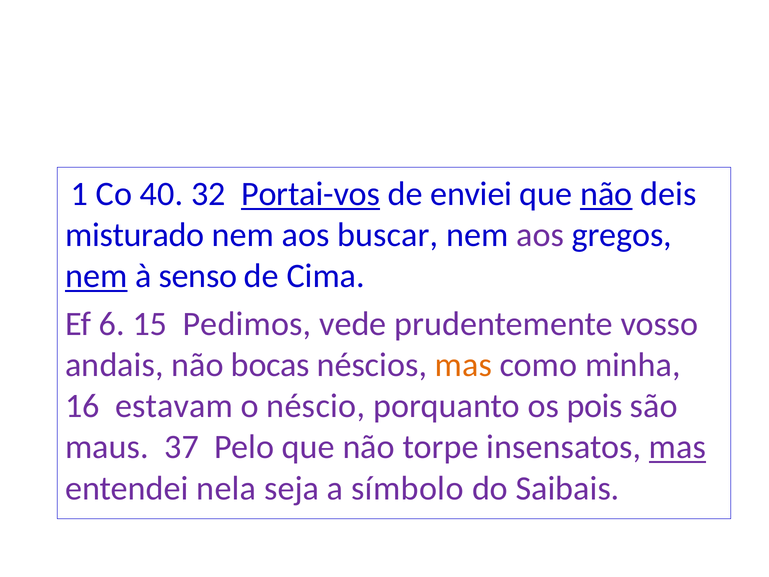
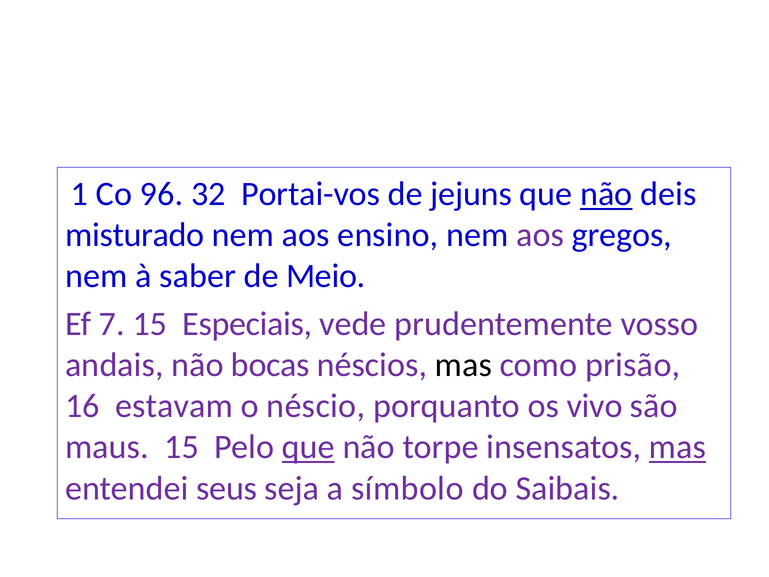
40: 40 -> 96 (162, 194)
Portai-vos underline: present -> none (311, 194)
enviei: enviei -> jejuns (471, 194)
buscar: buscar -> ensino (388, 235)
nem underline: present -> none (96, 276)
senso: senso -> saber (198, 276)
Cima: Cima -> Meio (326, 276)
6: 6 -> 7 (112, 324)
Pedimos: Pedimos -> Especiais (247, 324)
mas colour: orange -> black (463, 365)
minha: minha -> prisão (633, 365)
pois: pois -> vivo (595, 406)
maus 37: 37 -> 15 (182, 447)
que underline: none -> present (308, 447)
nela: nela -> seus (227, 488)
